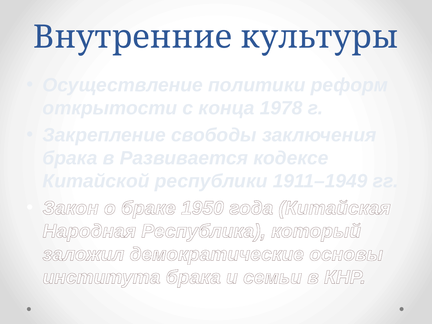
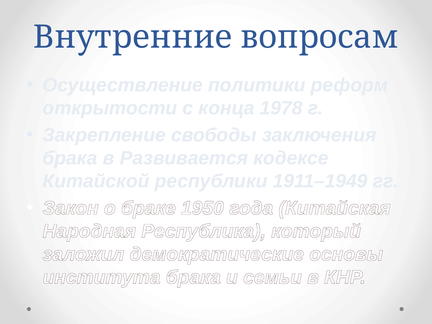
культуры: культуры -> вопросам (320, 37)
